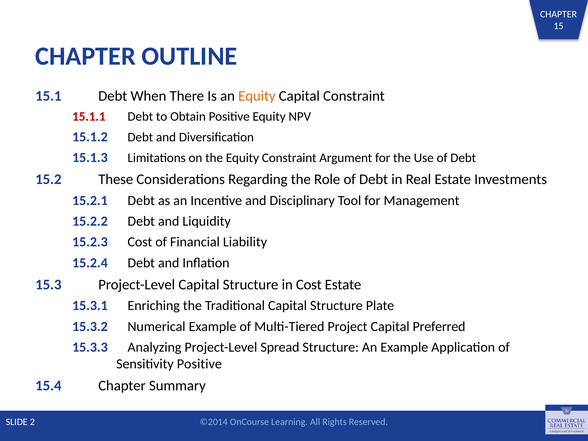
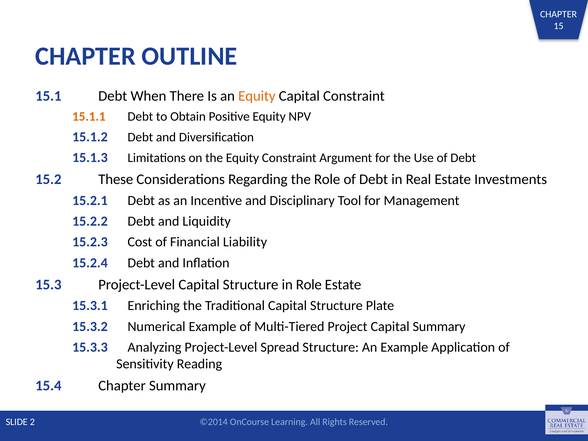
15.1.1 colour: red -> orange (89, 117)
in Cost: Cost -> Role (309, 285)
Capital Preferred: Preferred -> Summary (439, 326)
Sensitivity Positive: Positive -> Reading (199, 364)
